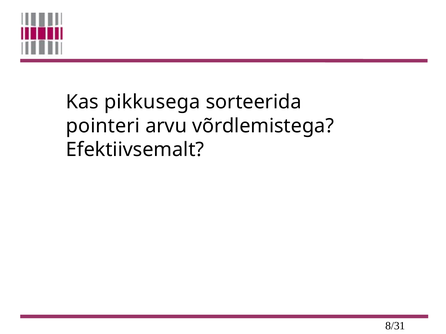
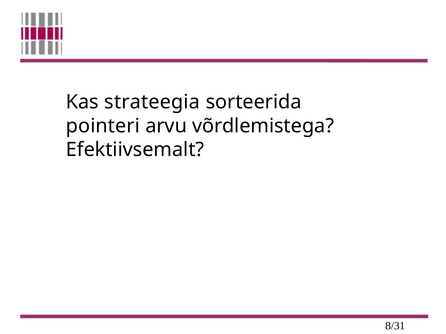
pikkusega: pikkusega -> strateegia (152, 102)
